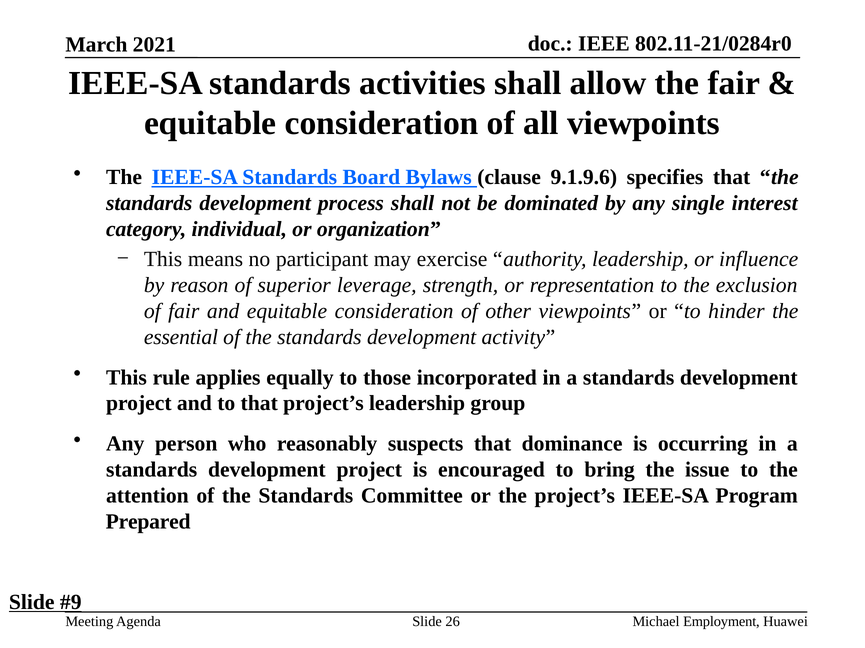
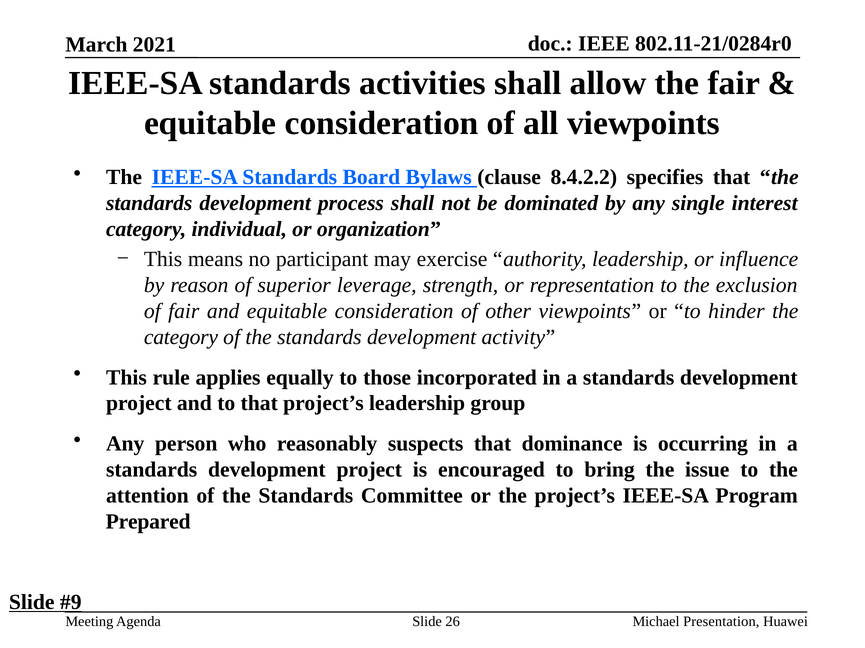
9.1.9.6: 9.1.9.6 -> 8.4.2.2 (584, 177)
essential: essential -> category (181, 337)
Employment: Employment -> Presentation (721, 622)
